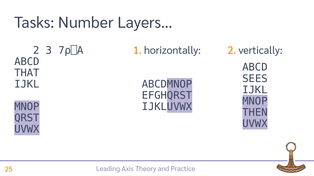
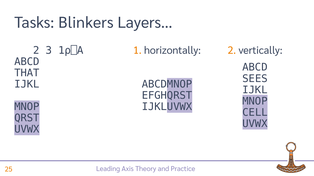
Number: Number -> Blinkers (86, 23)
7⍴⎕A: 7⍴⎕A -> 1⍴⎕A (71, 51)
THEN: THEN -> CELL (255, 113)
